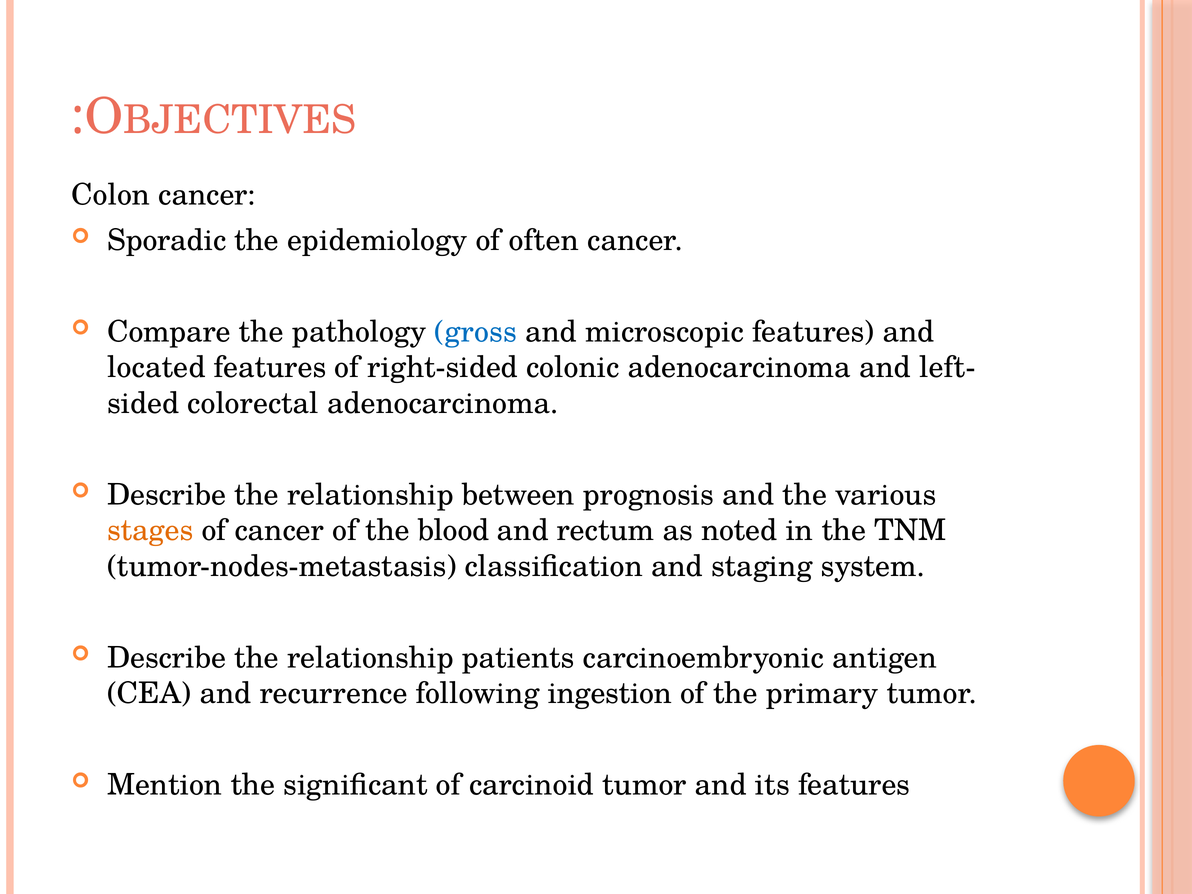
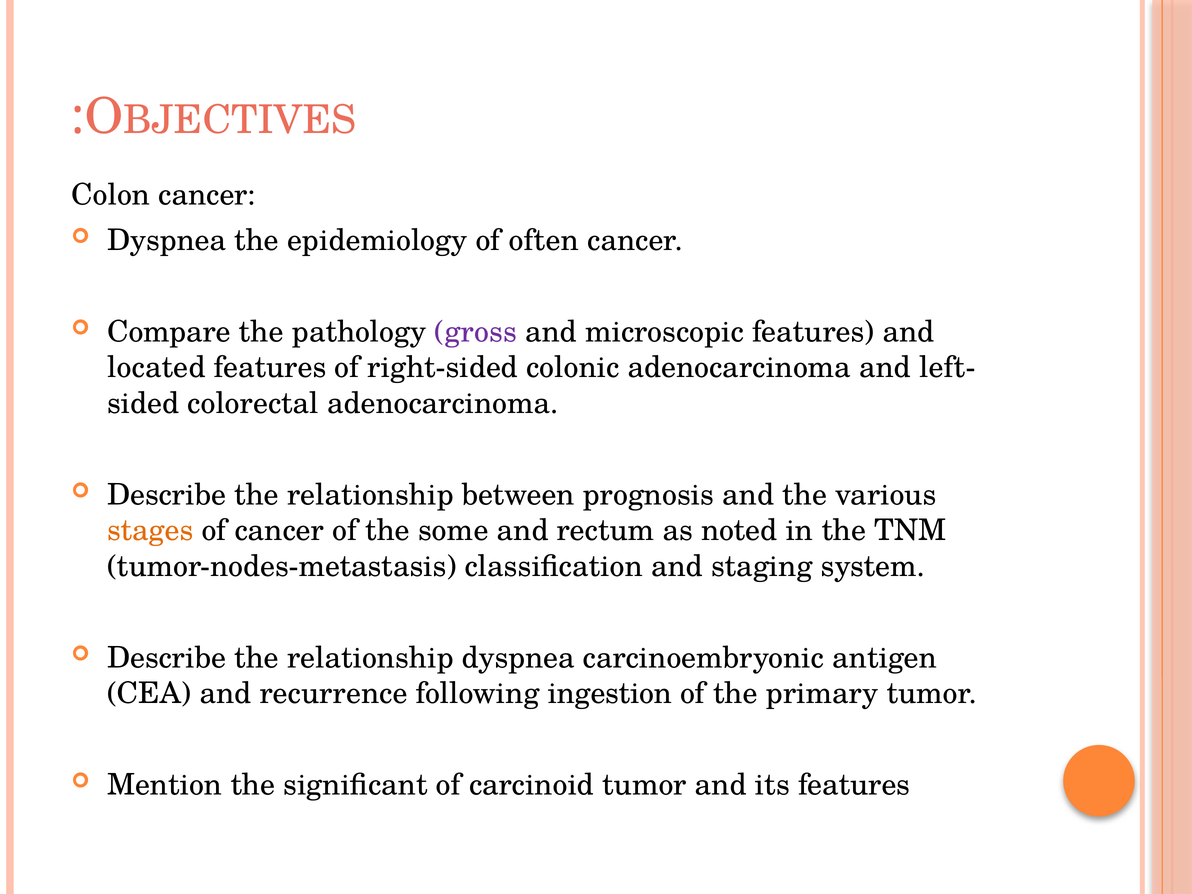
Sporadic: Sporadic -> Dyspnea (167, 240)
gross colour: blue -> purple (476, 332)
blood: blood -> some (453, 531)
relationship patients: patients -> dyspnea (518, 658)
